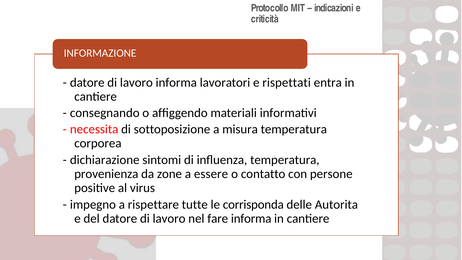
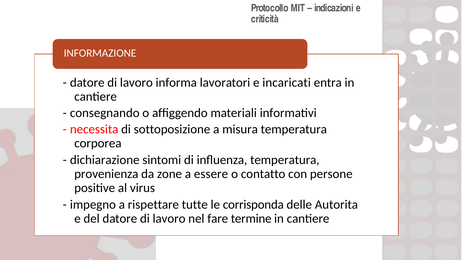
rispettati: rispettati -> incaricati (287, 82)
fare informa: informa -> termine (251, 219)
